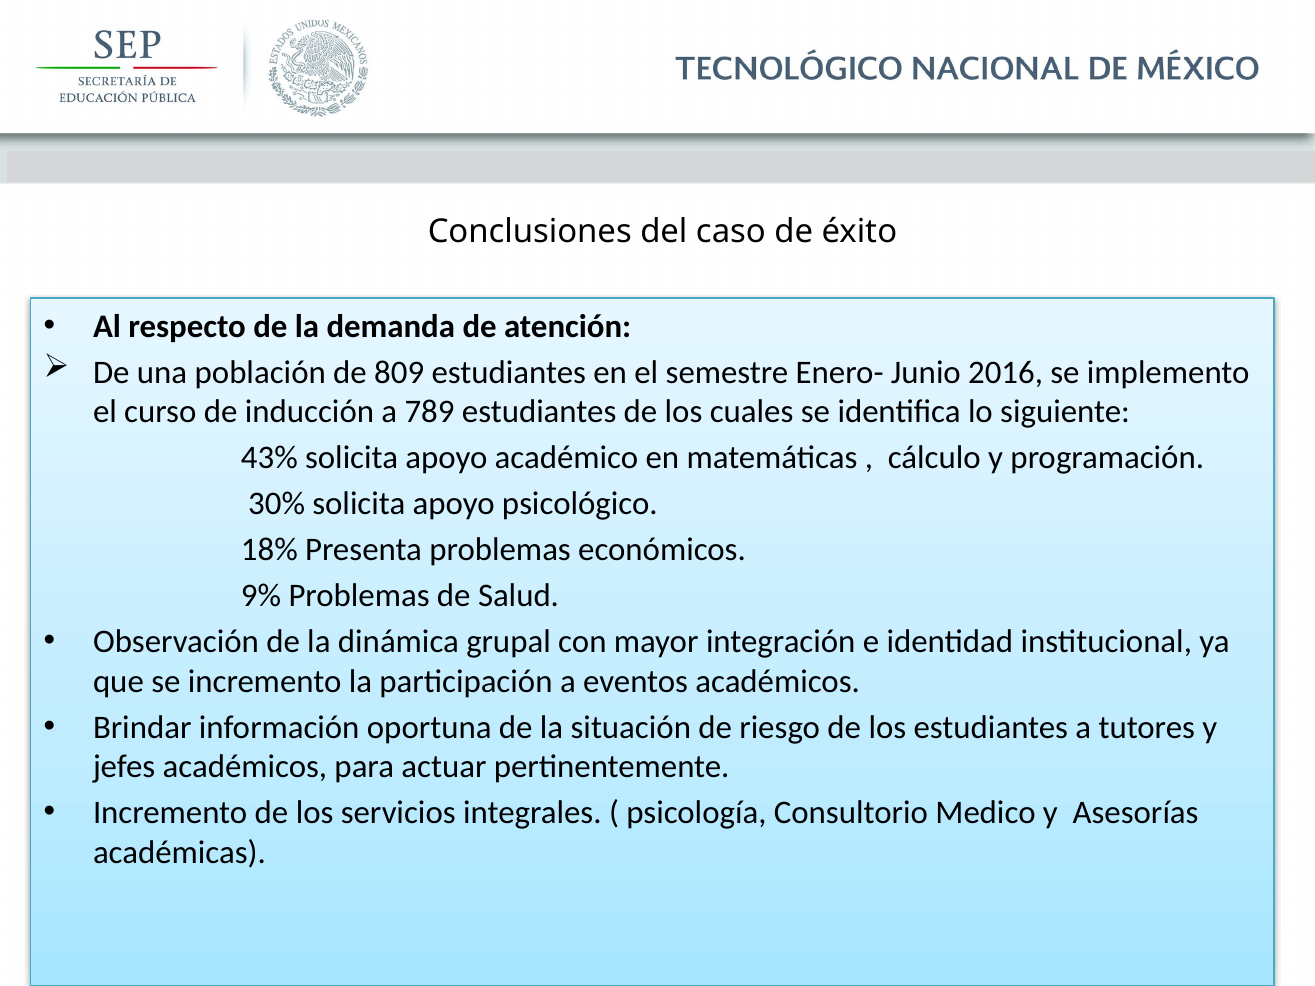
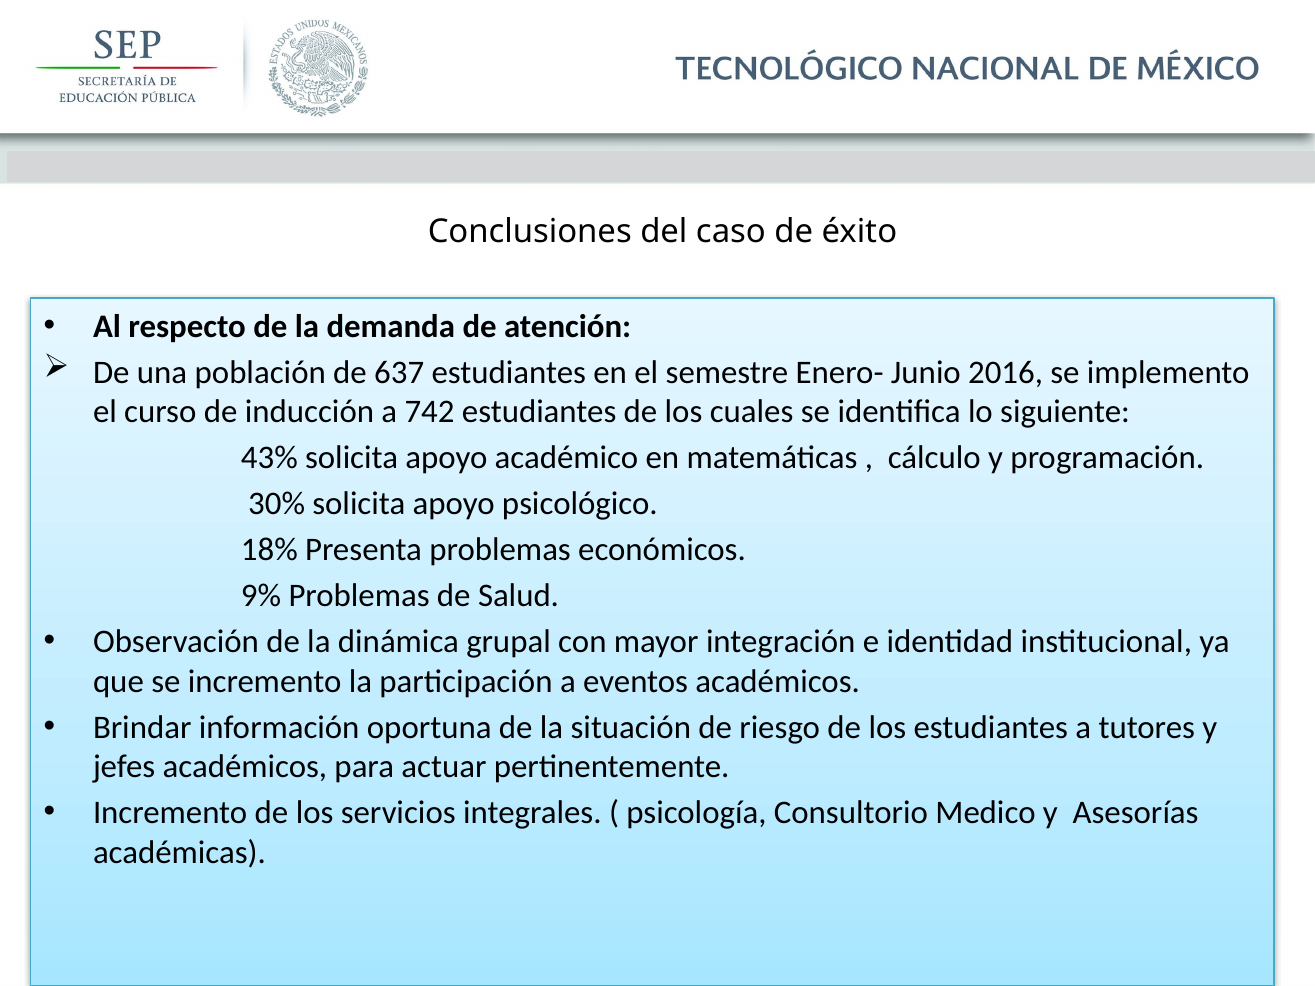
809: 809 -> 637 (399, 372)
789: 789 -> 742 (429, 412)
